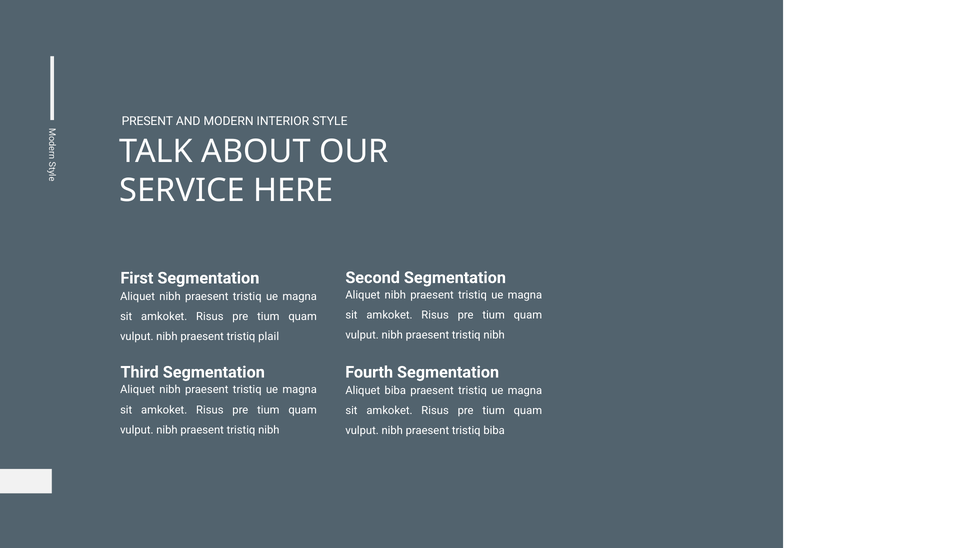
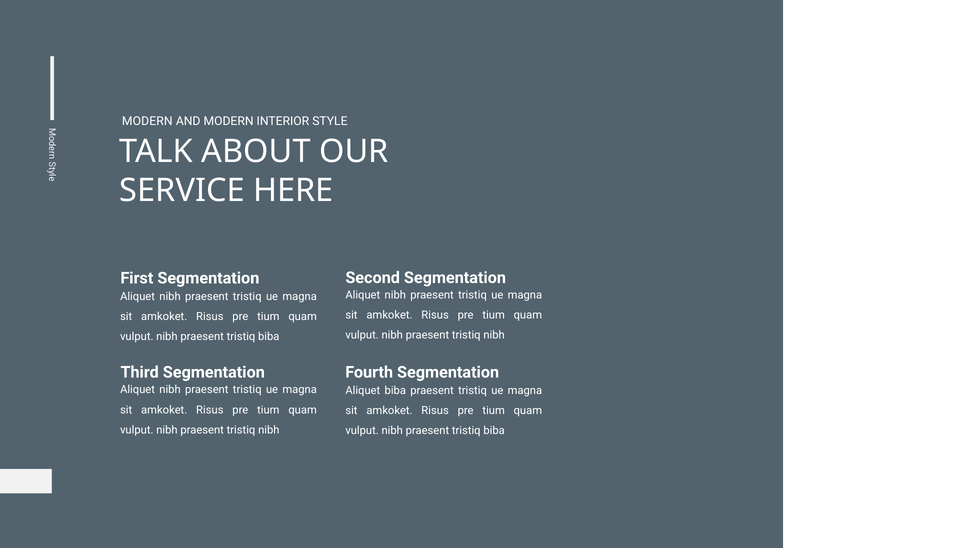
PRESENT: PRESENT -> MODERN (147, 121)
plail: plail -> biba (269, 337)
